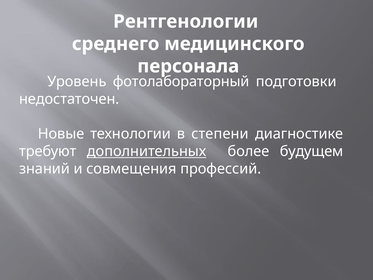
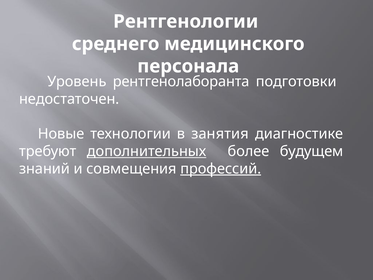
фотолабораторный: фотолабораторный -> рентгенолаборанта (181, 82)
степени: степени -> занятия (220, 134)
профессий underline: none -> present (221, 169)
